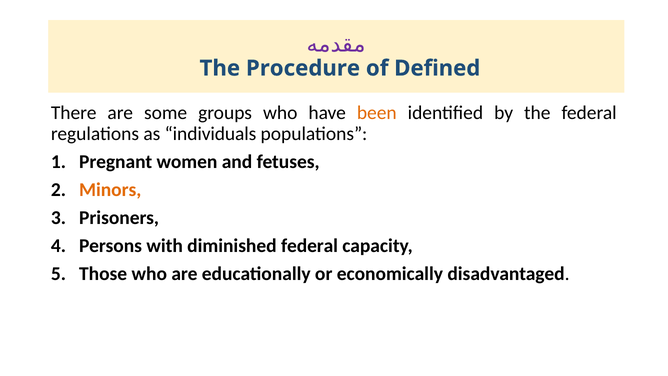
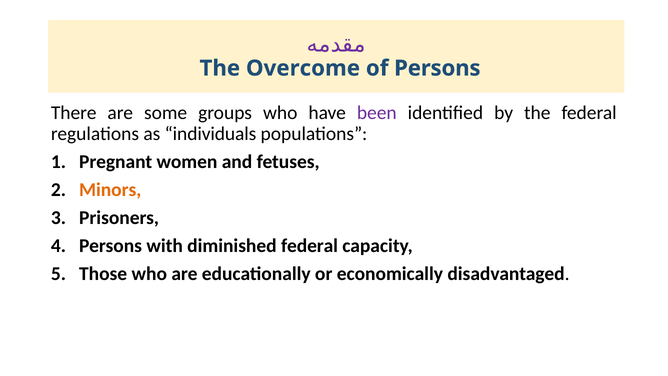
Procedure: Procedure -> Overcome (303, 68)
of Defined: Defined -> Persons (437, 68)
been colour: orange -> purple (377, 113)
